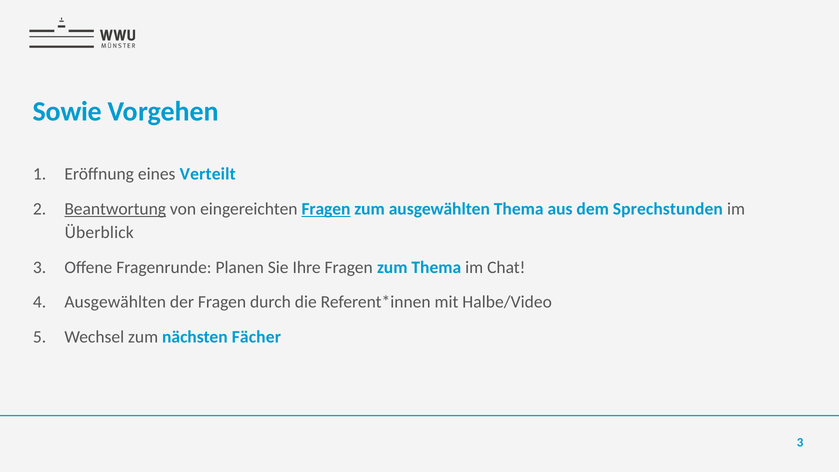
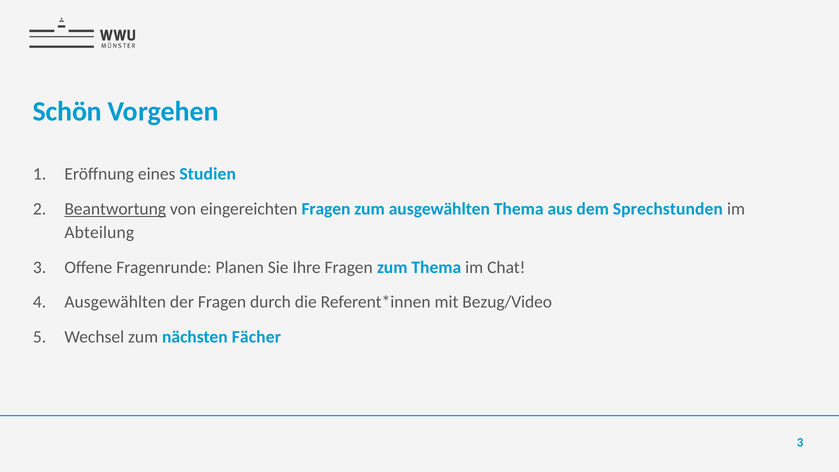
Sowie: Sowie -> Schön (67, 112)
Verteilt: Verteilt -> Studien (208, 174)
Fragen underline: present -> none (326, 209)
Überblick: Überblick -> Abteilung (99, 232)
Halbe/Video: Halbe/Video -> Bezug/Video (507, 302)
